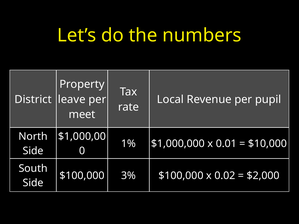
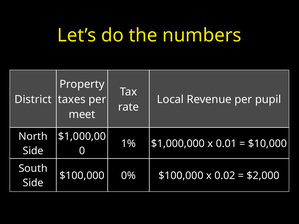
leave: leave -> taxes (72, 100)
3%: 3% -> 0% (129, 176)
